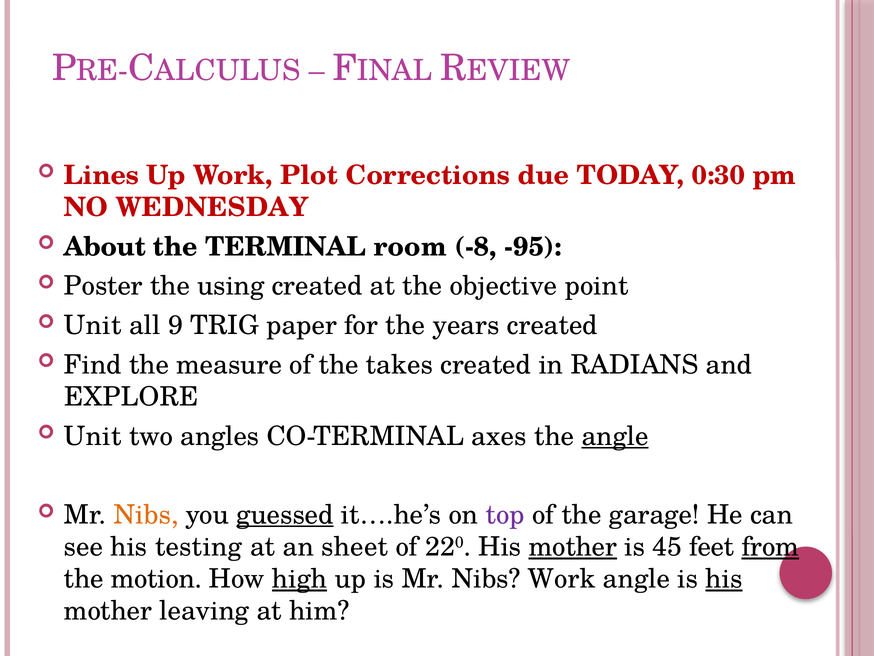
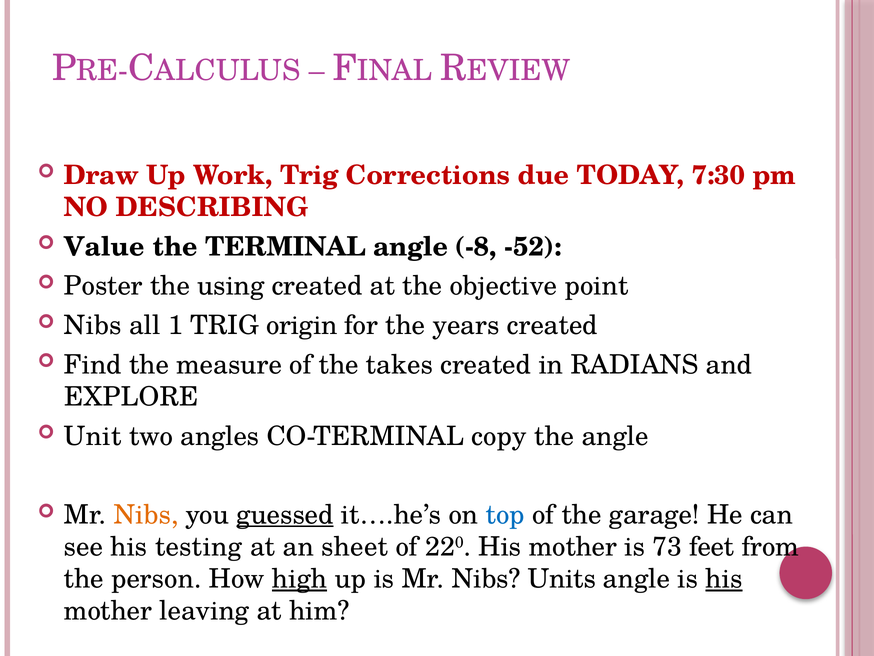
Lines: Lines -> Draw (101, 175)
Work Plot: Plot -> Trig (309, 175)
0:30: 0:30 -> 7:30 (718, 175)
WEDNESDAY: WEDNESDAY -> DESCRIBING (212, 207)
About: About -> Value (104, 247)
TERMINAL room: room -> angle (411, 247)
-95: -95 -> -52 (533, 247)
Unit: Unit -> Nibs (93, 325)
9: 9 -> 1 (176, 325)
paper: paper -> origin (302, 325)
axes: axes -> copy (499, 436)
angle underline: present -> none (615, 436)
top colour: purple -> blue (505, 515)
mother underline: present -> none (573, 547)
45: 45 -> 73 (667, 547)
from underline: present -> none (770, 547)
motion: motion -> person (156, 579)
Nibs Work: Work -> Units (562, 579)
